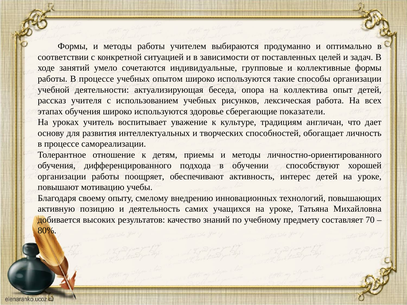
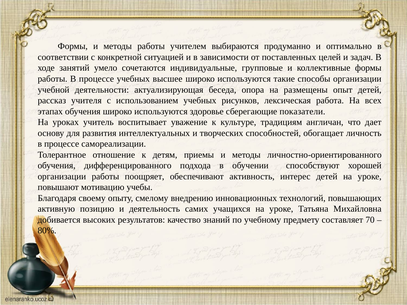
опытом: опытом -> высшее (168, 79)
коллектива: коллектива -> размещены (306, 90)
